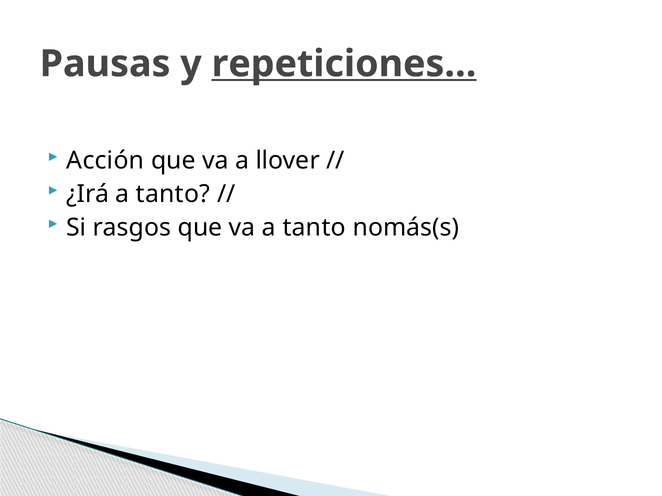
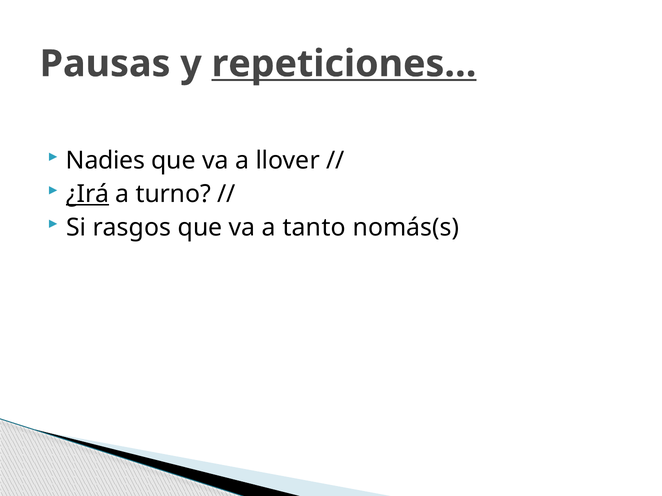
Acción: Acción -> Nadies (106, 161)
¿Irá underline: none -> present (88, 194)
tanto: tanto -> turno (173, 194)
